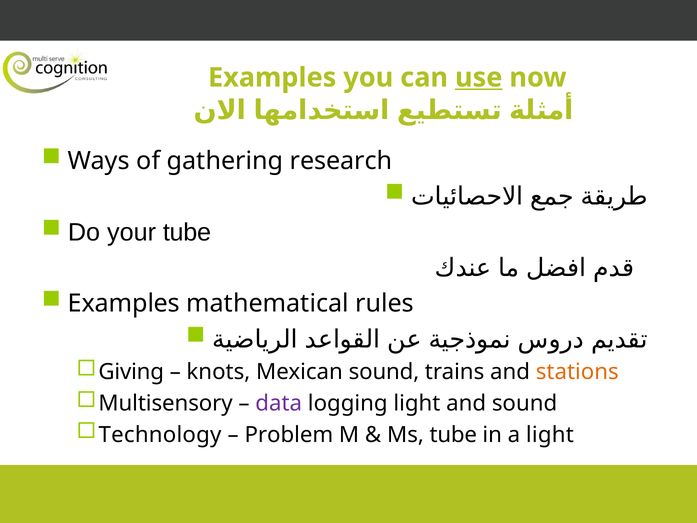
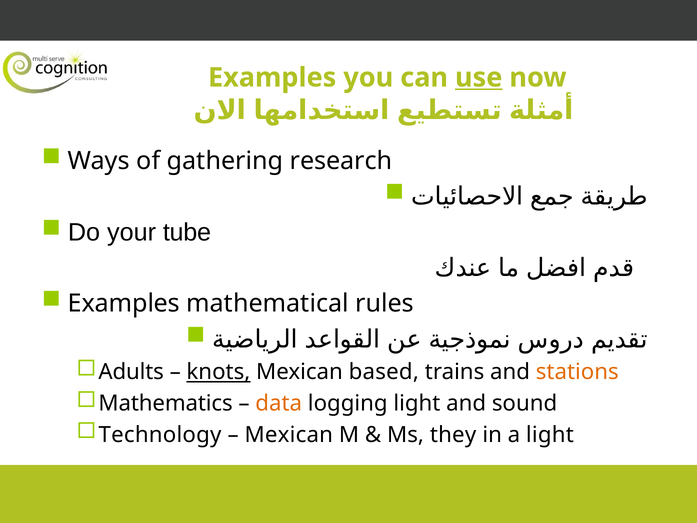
Giving: Giving -> Adults (131, 372)
knots underline: none -> present (218, 372)
Mexican sound: sound -> based (384, 372)
Multisensory: Multisensory -> Mathematics (166, 403)
data colour: purple -> orange (279, 403)
Problem: Problem -> Mexican (289, 435)
Ms tube: tube -> they (453, 435)
